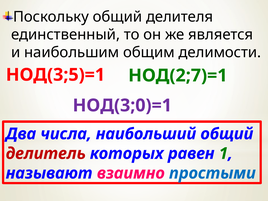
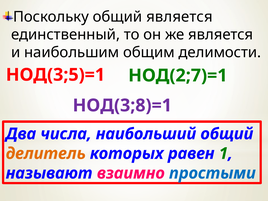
общий делителя: делителя -> является (179, 17)
НОД(3;0)=1: НОД(3;0)=1 -> НОД(3;8)=1 (122, 105)
делитель colour: red -> orange (46, 154)
